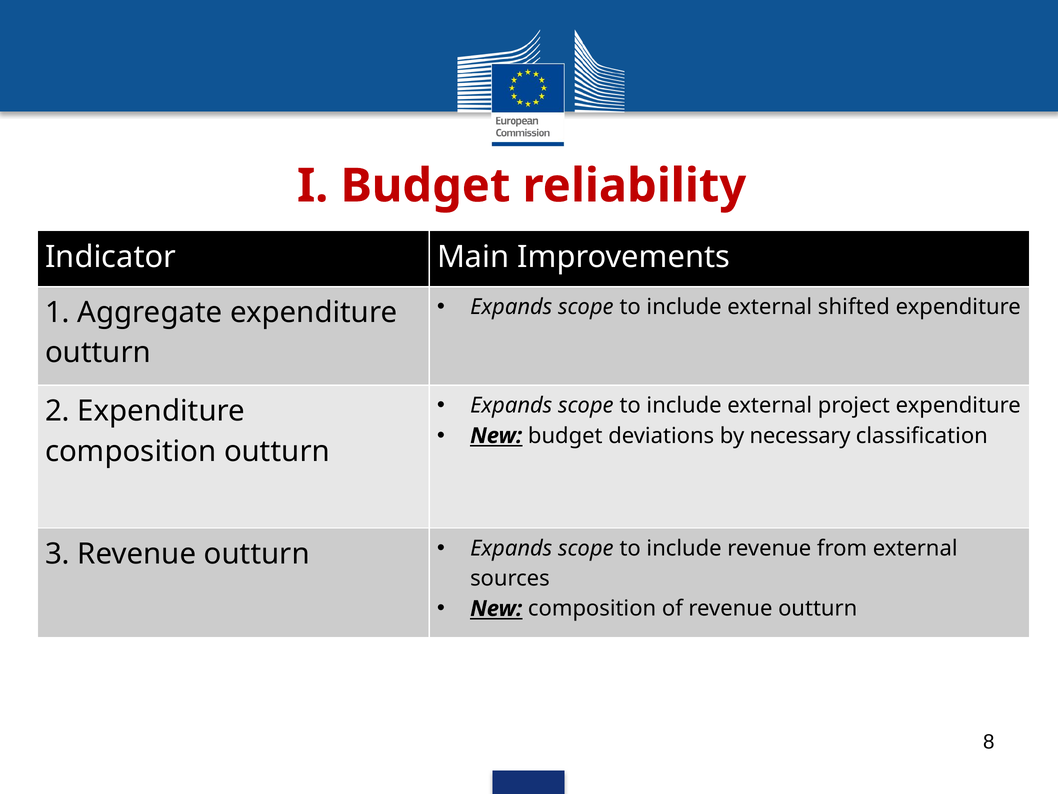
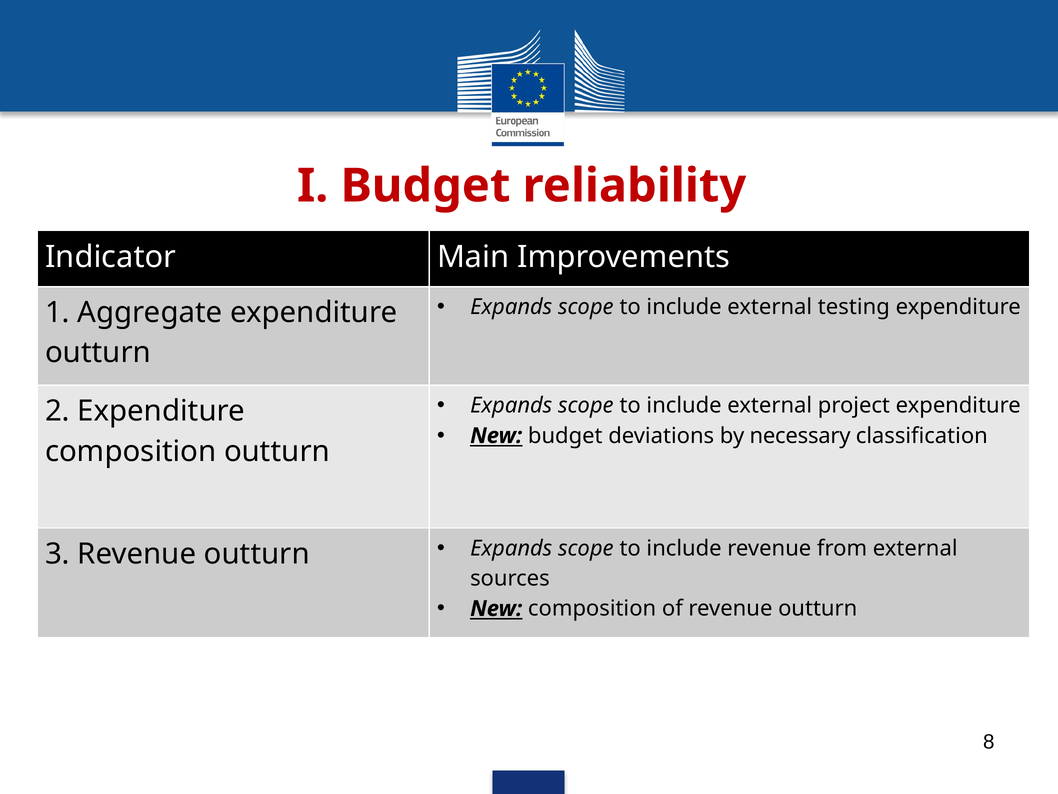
shifted: shifted -> testing (854, 307)
